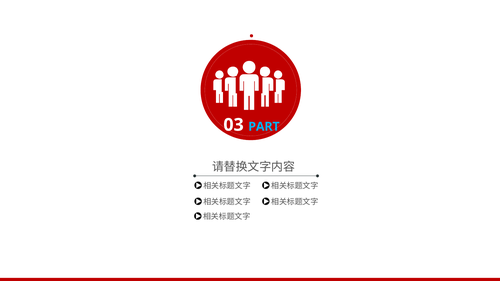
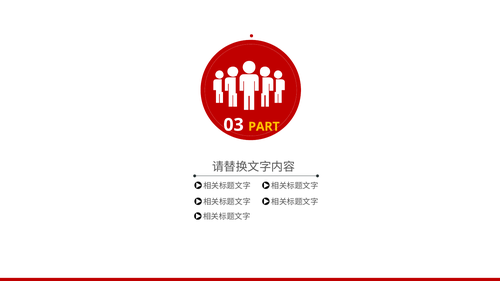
PART colour: light blue -> yellow (264, 127)
